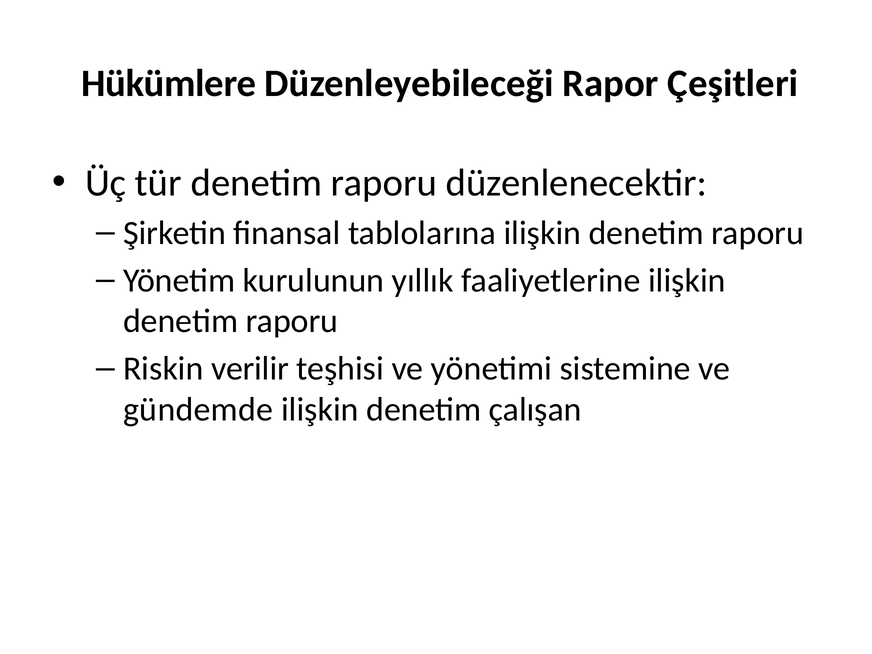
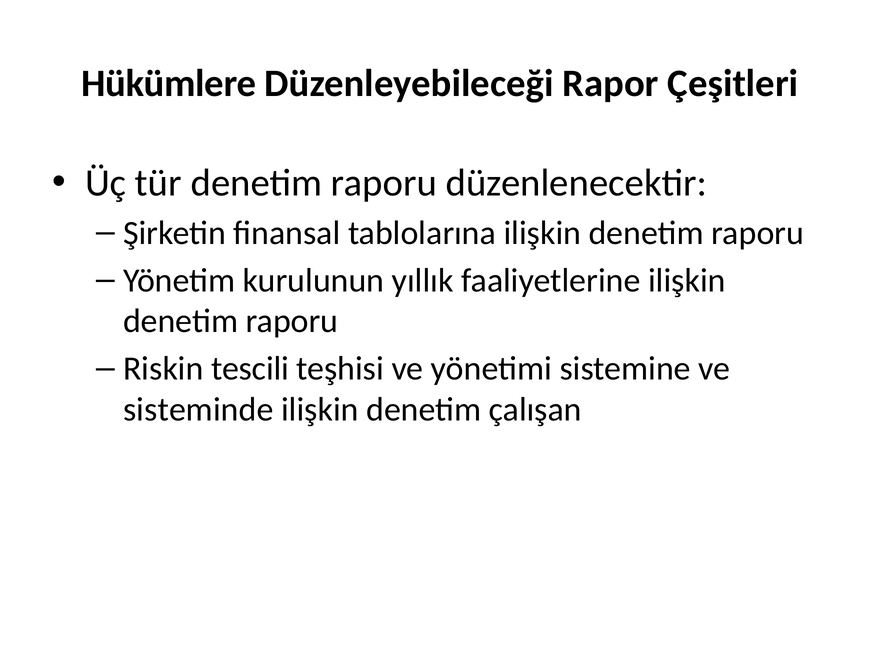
verilir: verilir -> tescili (250, 369)
gündemde: gündemde -> sisteminde (198, 409)
